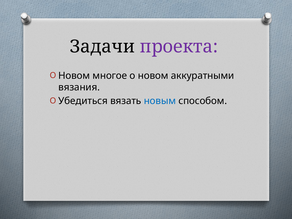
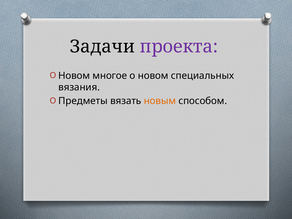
аккуратными: аккуратными -> специальных (203, 76)
Убедиться: Убедиться -> Предметы (83, 101)
новым colour: blue -> orange (160, 101)
